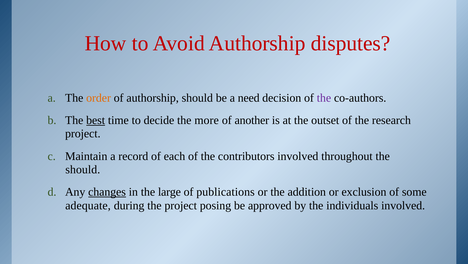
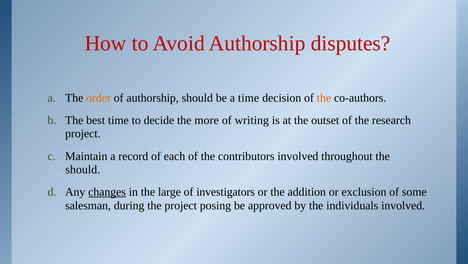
a need: need -> time (249, 98)
the colour: purple -> orange (324, 98)
best underline: present -> none (96, 120)
another: another -> writing (252, 120)
publications: publications -> investigators (226, 192)
adequate: adequate -> salesman (88, 205)
